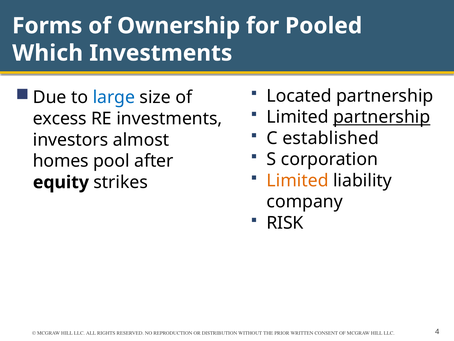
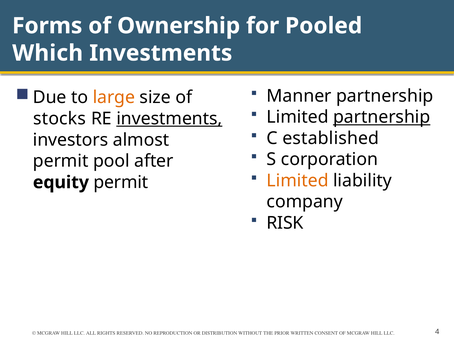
large colour: blue -> orange (114, 97)
Located: Located -> Manner (299, 96)
excess: excess -> stocks (60, 119)
investments underline: none -> present (169, 119)
homes: homes -> permit (61, 161)
equity strikes: strikes -> permit (121, 182)
